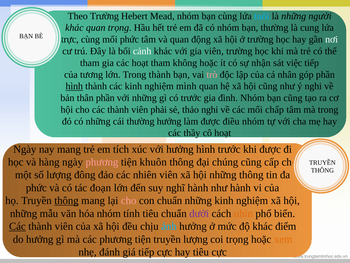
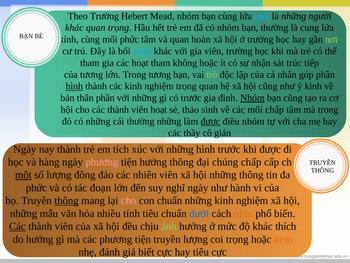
trực: trực -> tính (70, 39)
động: động -> hoàn (201, 39)
nơi colour: white -> light green (332, 39)
cảnh colour: white -> light blue (142, 51)
việc: việc -> trúc (294, 63)
Trong thành: thành -> tương (160, 74)
trò colour: pink -> light green (212, 74)
nghiệm mình: mình -> trọng (186, 86)
ý nghi: nghi -> kinh (313, 86)
Nhóm underline: none -> present (252, 98)
viên phải: phải -> hoạt (159, 109)
thảo nghi: nghi -> sinh (210, 109)
thường hưởng: hưởng -> những (169, 121)
được underline: none -> present (210, 121)
cô hoạt: hoạt -> giản (223, 133)
nay mang: mang -> thành (69, 149)
xúc với hưởng: hưởng -> những (180, 149)
tiện khuôn: khuôn -> hưởng (153, 162)
chúng cũng: cũng -> chấp (251, 162)
một underline: none -> present (23, 175)
nghĩ hành: hành -> ngày (198, 187)
hóa nhóm: nhóm -> nhiều (109, 213)
dưới colour: purple -> blue (199, 213)
ảnh colour: light blue -> light green (169, 226)
điểm: điểm -> thích (286, 226)
giá tiếp: tiếp -> biết (146, 252)
